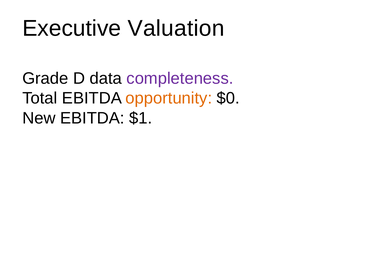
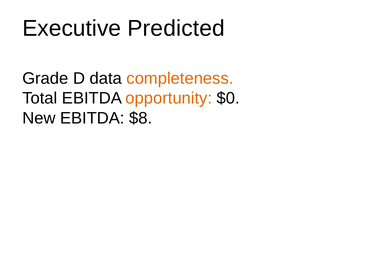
Valuation: Valuation -> Predicted (176, 28)
completeness colour: purple -> orange (180, 78)
$1: $1 -> $8 (141, 118)
